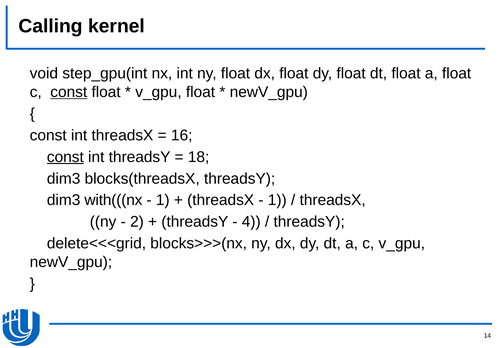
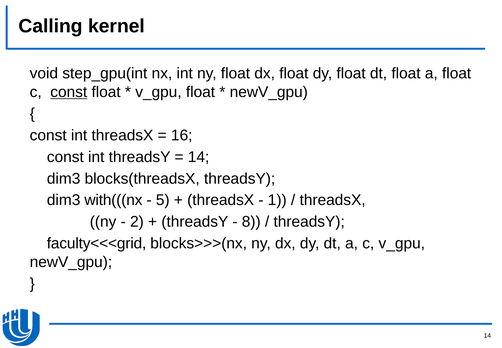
const underline: present -> none (65, 157)
18: 18 -> 14 (199, 157)
1: 1 -> 5 (163, 200)
4: 4 -> 8 (251, 222)
delete<<<grid: delete<<<grid -> faculty<<<grid (97, 243)
